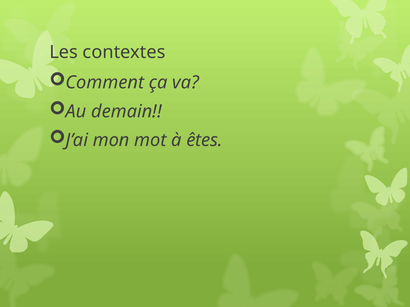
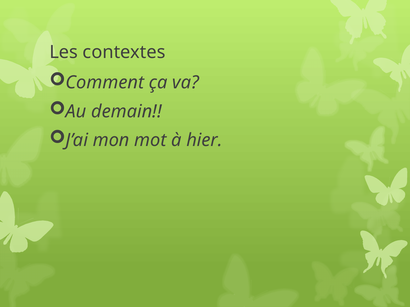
êtes: êtes -> hier (204, 140)
